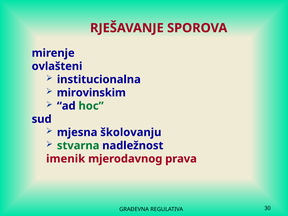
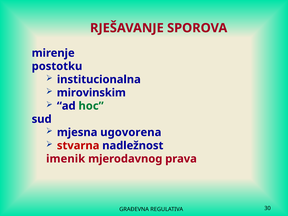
ovlašteni: ovlašteni -> postotku (57, 66)
školovanju: školovanju -> ugovorena (131, 132)
stvarna colour: green -> red (78, 146)
